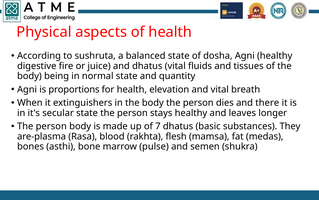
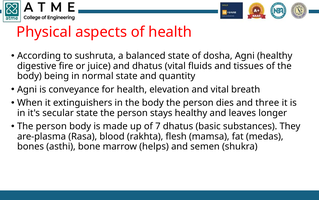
proportions: proportions -> conveyance (74, 89)
there: there -> three (267, 103)
pulse: pulse -> helps (154, 146)
